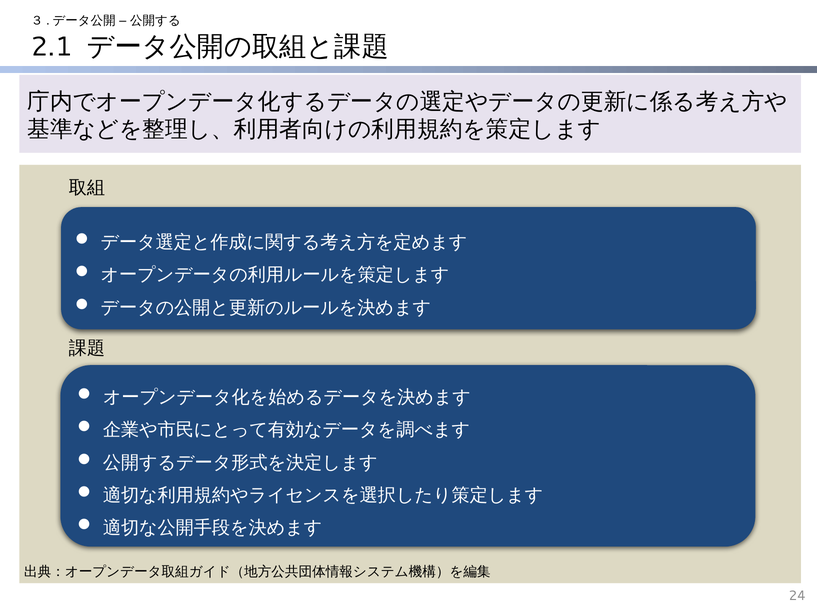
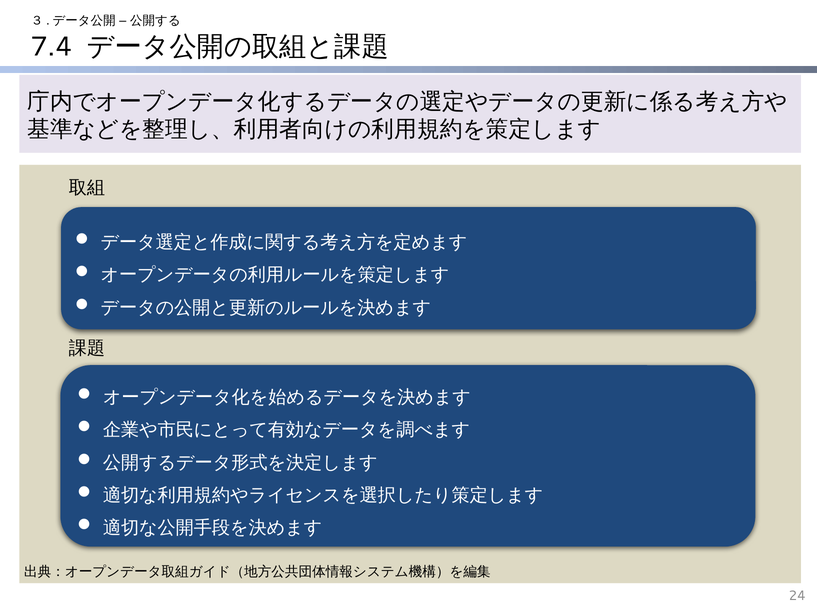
2.1: 2.1 -> 7.4 (52, 47)
